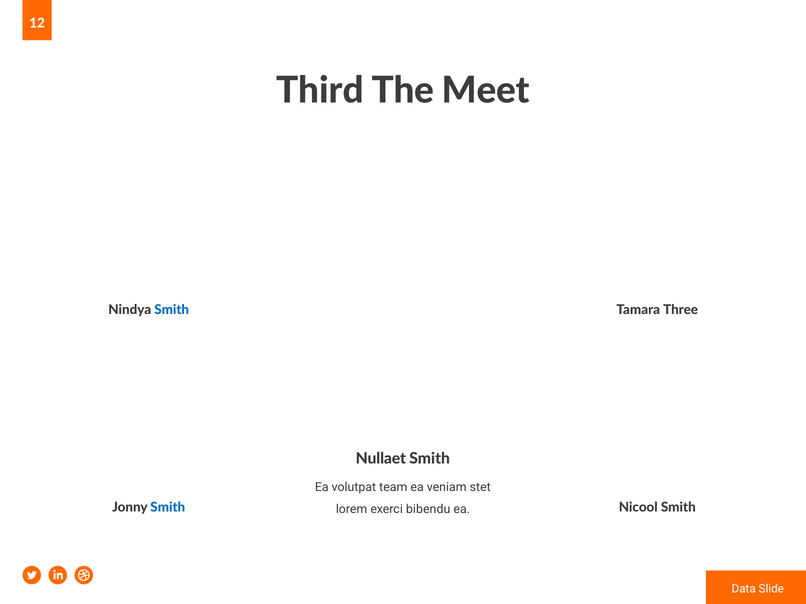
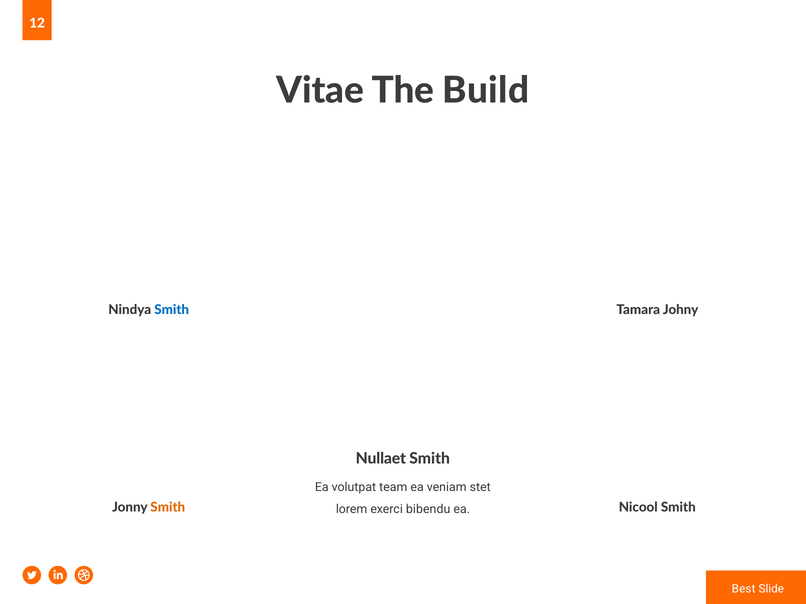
Third: Third -> Vitae (320, 91)
Meet: Meet -> Build (486, 91)
Three: Three -> Johny (681, 310)
Smith colour: blue -> orange (168, 508)
Data: Data -> Best (744, 589)
